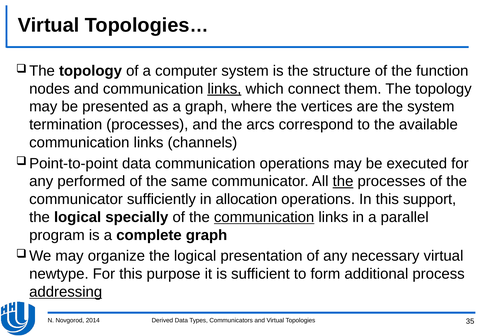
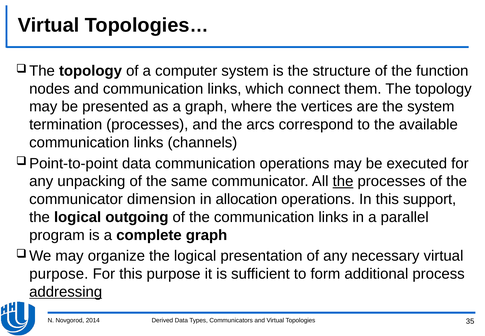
links underline: present -> none (224, 89)
performed: performed -> unpacking (91, 181)
sufficiently: sufficiently -> dimension (161, 199)
specially: specially -> outgoing (137, 217)
communication underline: present -> none (264, 217)
newtype: newtype -> purpose (59, 274)
